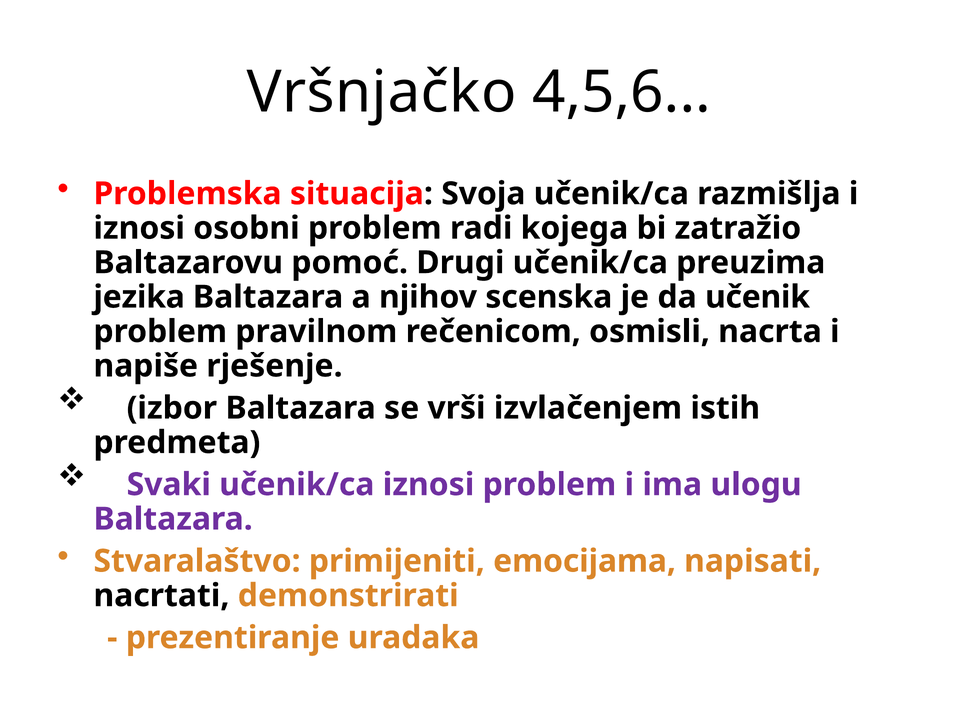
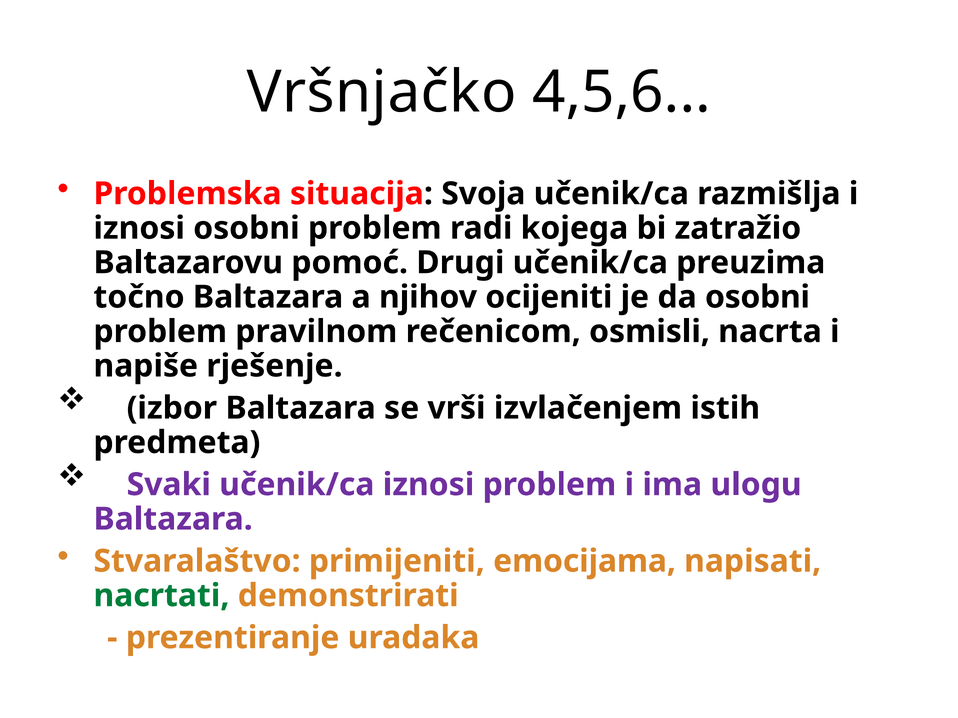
jezika: jezika -> točno (139, 297)
scenska: scenska -> ocijeniti (549, 297)
da učenik: učenik -> osobni (757, 297)
nacrtati colour: black -> green (161, 596)
